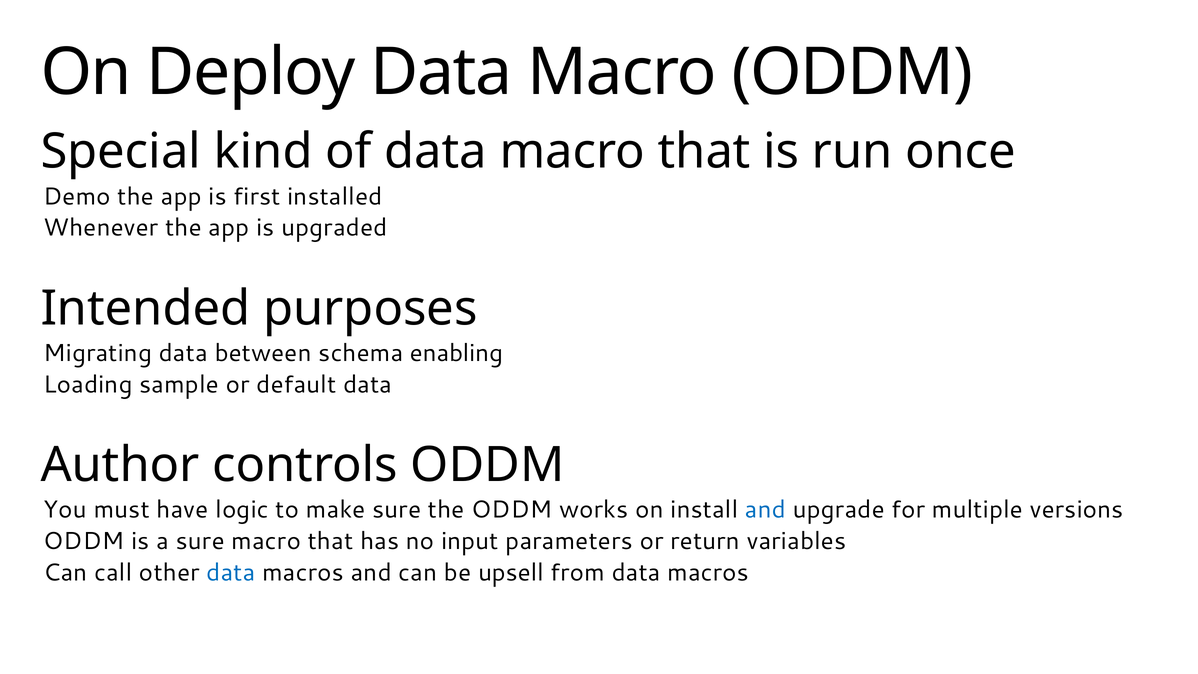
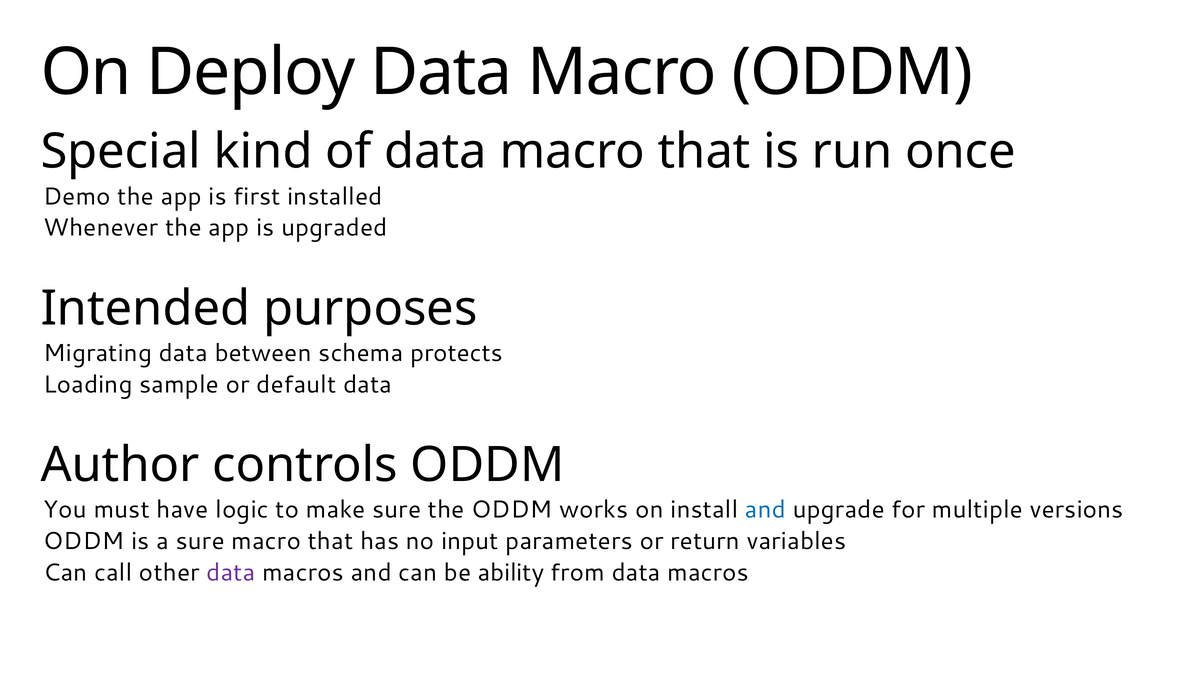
enabling: enabling -> protects (457, 353)
data colour: blue -> purple (231, 572)
upsell: upsell -> ability (511, 572)
